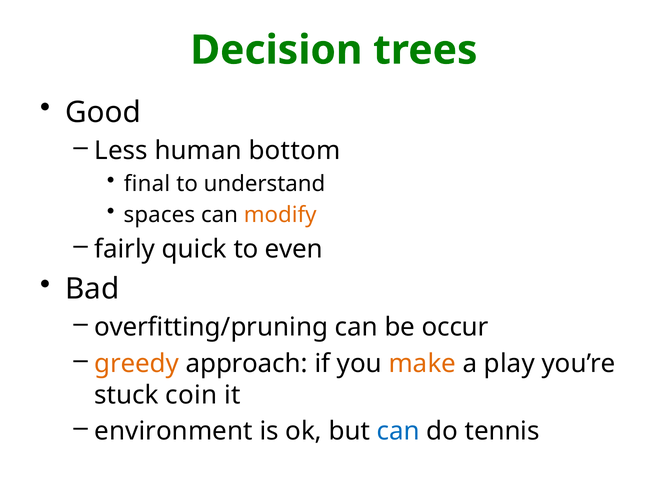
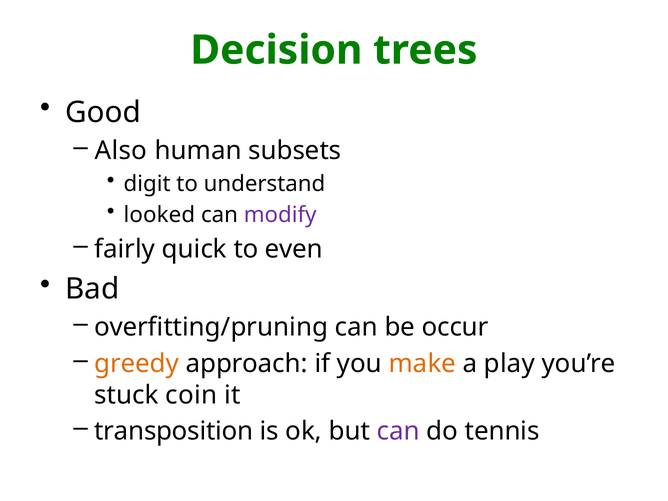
Less: Less -> Also (121, 151)
bottom: bottom -> subsets (295, 151)
final: final -> digit (147, 184)
spaces: spaces -> looked (159, 215)
modify colour: orange -> purple (280, 215)
environment: environment -> transposition (174, 431)
can colour: blue -> purple (398, 431)
